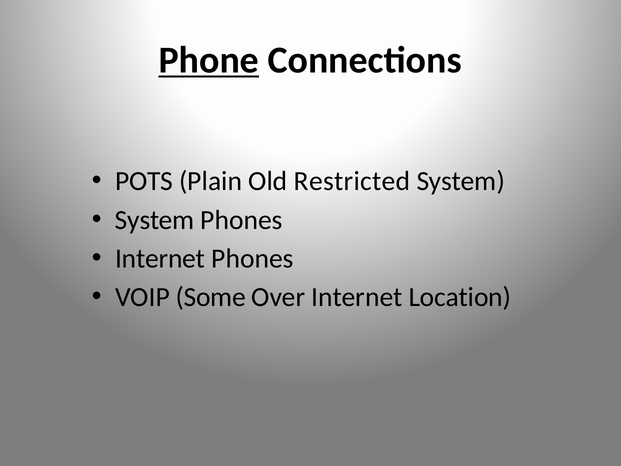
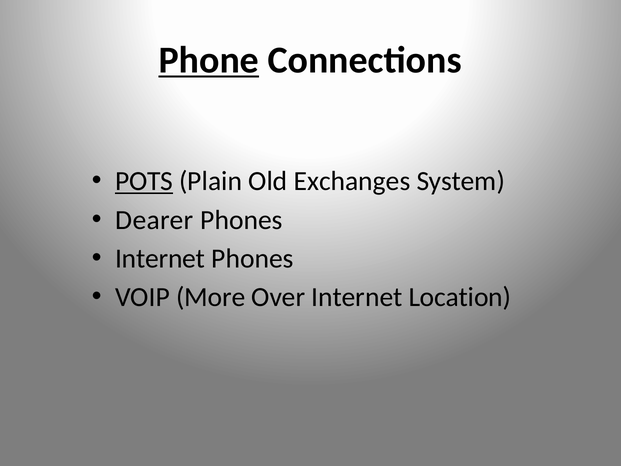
POTS underline: none -> present (144, 181)
Restricted: Restricted -> Exchanges (352, 181)
System: System -> Dearer (154, 220)
Some: Some -> More (211, 297)
